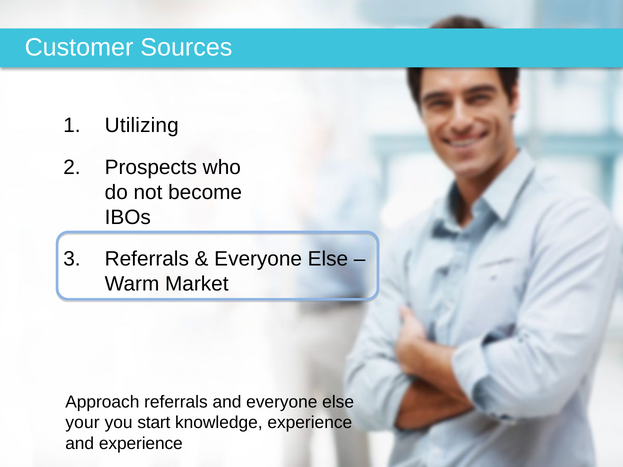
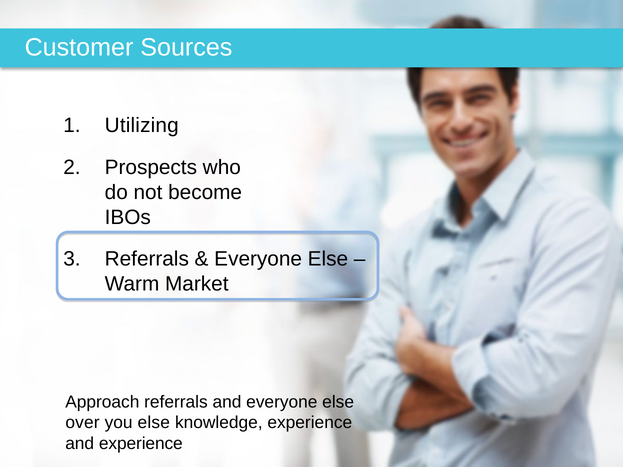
your: your -> over (82, 423)
you start: start -> else (154, 423)
